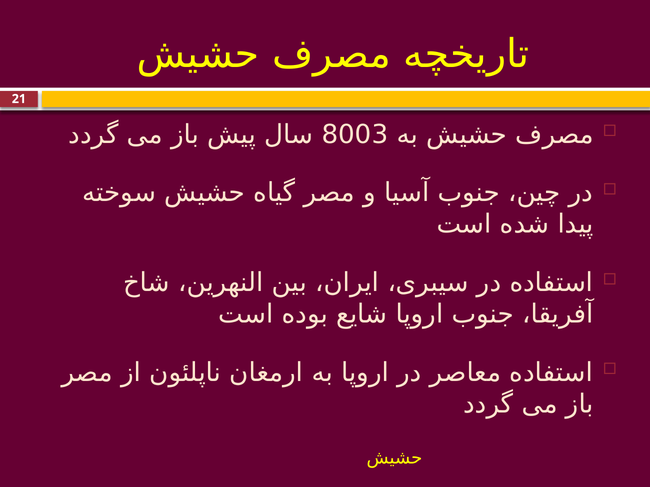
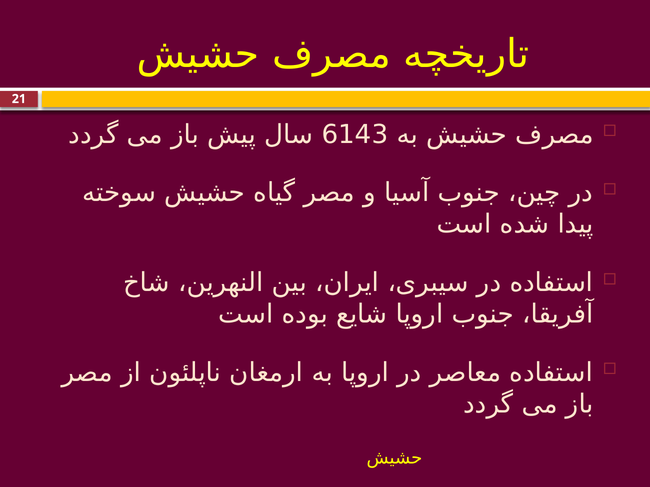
8003: 8003 -> 6143 (355, 135)
